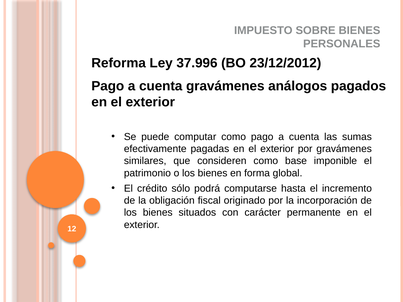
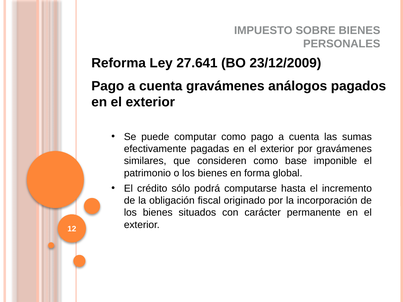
37.996: 37.996 -> 27.641 (197, 63)
23/12/2012: 23/12/2012 -> 23/12/2009 (285, 63)
